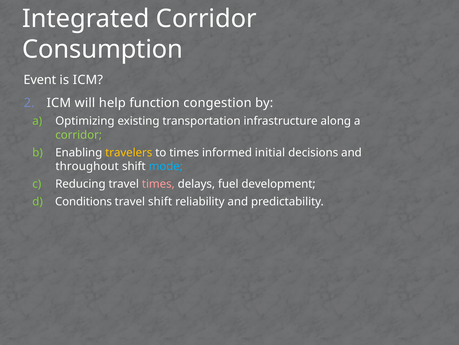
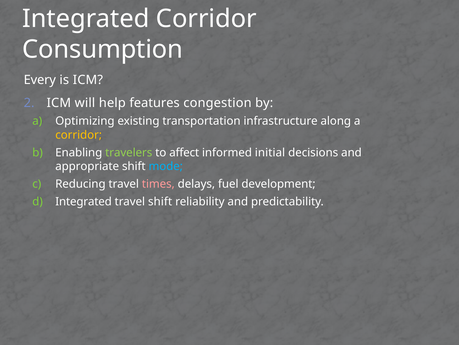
Event: Event -> Every (40, 80)
function: function -> features (155, 103)
corridor colour: light green -> yellow (79, 135)
travelers colour: yellow -> light green (129, 152)
to times: times -> affect (184, 152)
throughout: throughout -> appropriate (87, 166)
Conditions: Conditions -> Integrated (84, 201)
